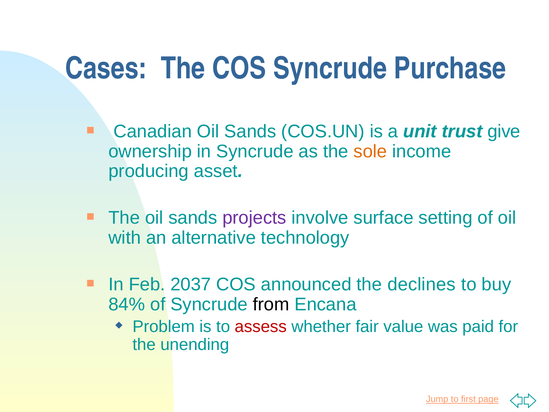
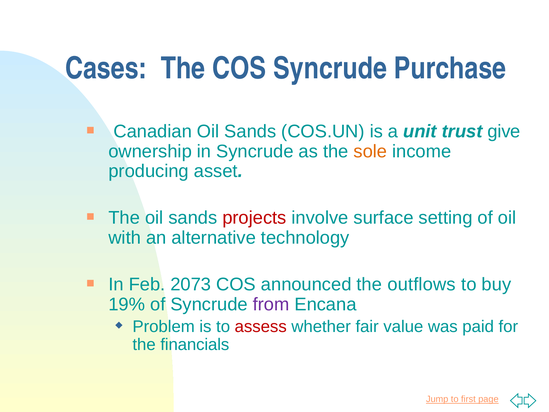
projects colour: purple -> red (254, 218)
2037: 2037 -> 2073 (191, 284)
declines: declines -> outflows (422, 284)
84%: 84% -> 19% (127, 304)
from colour: black -> purple (271, 304)
unending: unending -> financials (195, 345)
